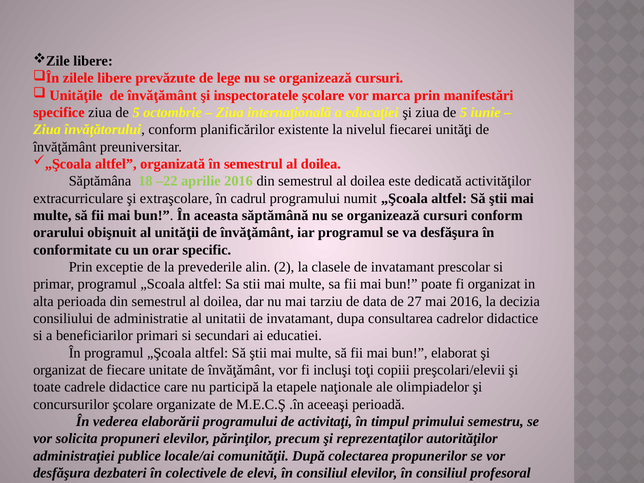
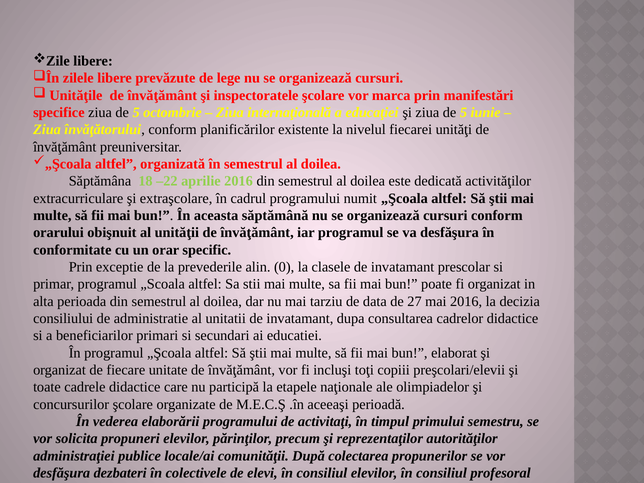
2: 2 -> 0 (284, 267)
